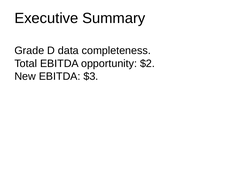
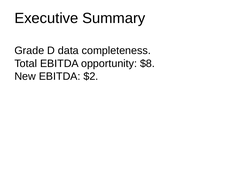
$2: $2 -> $8 (147, 63)
$3: $3 -> $2 (91, 76)
